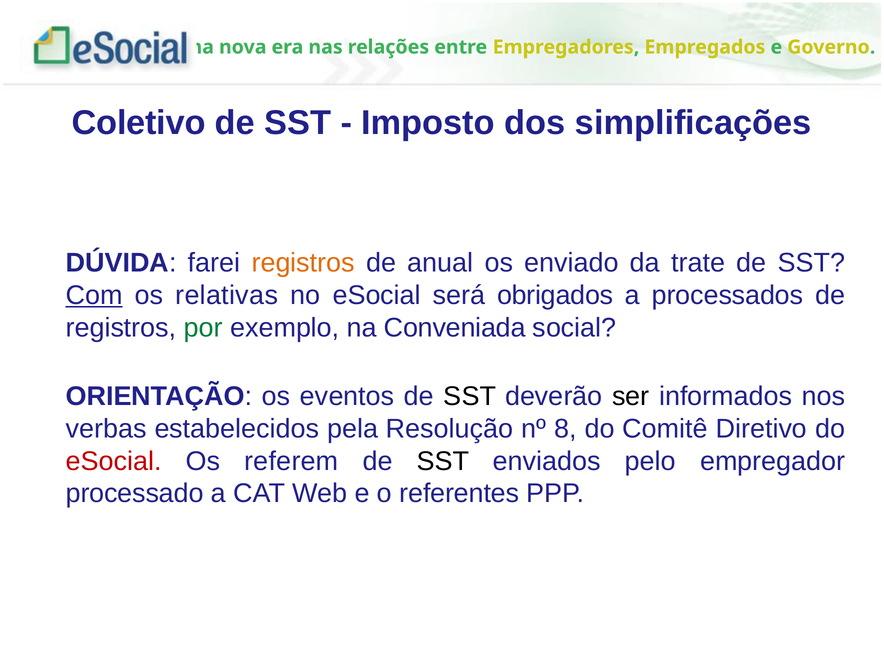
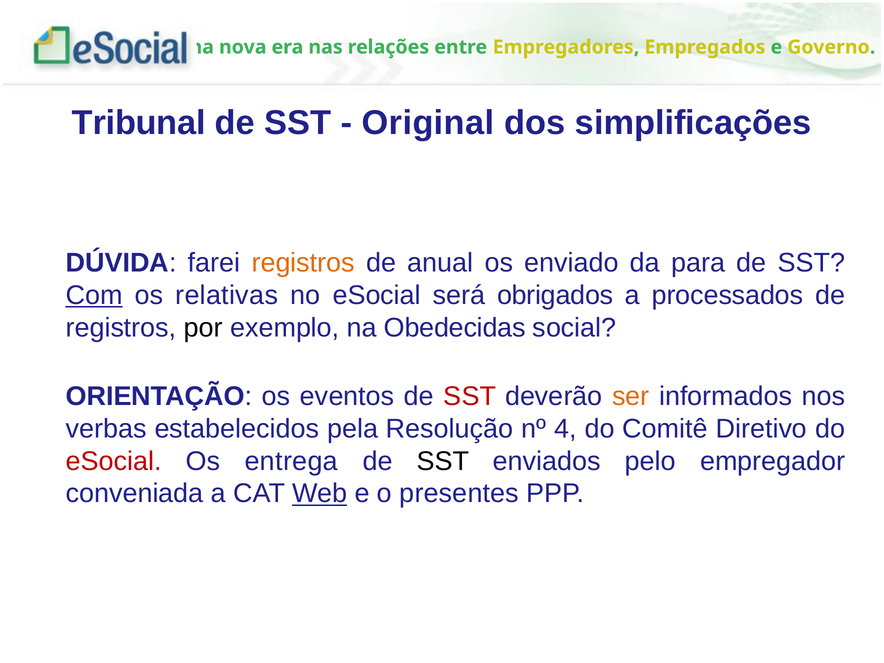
Coletivo: Coletivo -> Tribunal (139, 123)
Imposto: Imposto -> Original (428, 123)
trate: trate -> para (698, 263)
por colour: green -> black (203, 328)
Conveniada: Conveniada -> Obedecidas (455, 328)
SST colour: black -> red (470, 396)
ser colour: black -> orange (631, 396)
8: 8 -> 4 (565, 429)
referem: referem -> entrega (291, 461)
processado: processado -> conveniada (135, 494)
Web underline: none -> present (320, 494)
referentes: referentes -> presentes (459, 494)
